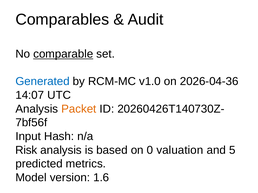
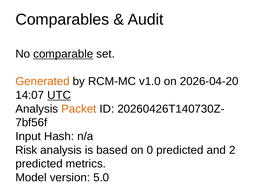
Generated colour: blue -> orange (43, 82)
2026-04-36: 2026-04-36 -> 2026-04-20 (209, 82)
UTC underline: none -> present (59, 95)
0 valuation: valuation -> predicted (180, 150)
5: 5 -> 2 (232, 150)
1.6: 1.6 -> 5.0 (101, 178)
